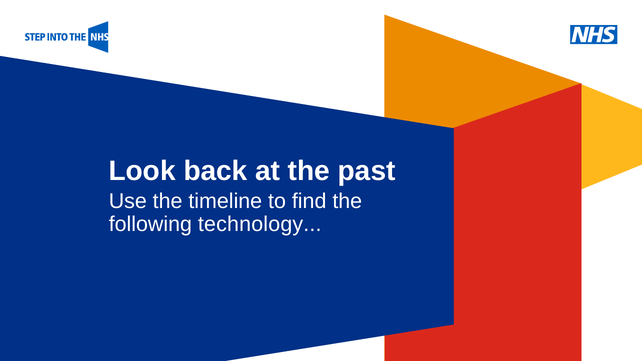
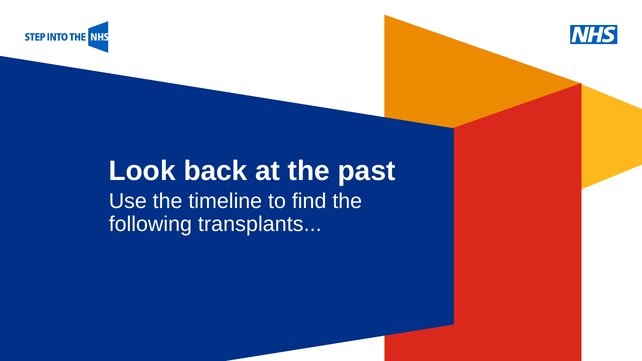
technology: technology -> transplants (260, 224)
